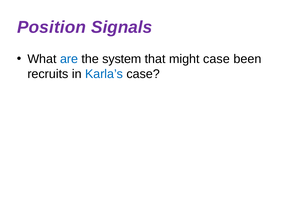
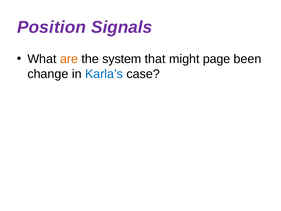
are colour: blue -> orange (69, 59)
might case: case -> page (217, 59)
recruits: recruits -> change (48, 74)
